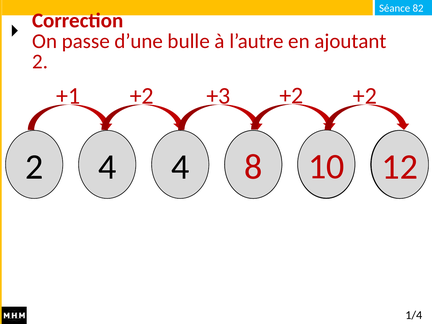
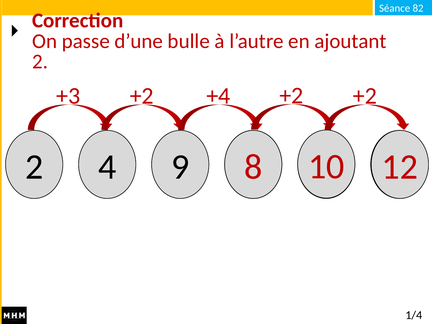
+1: +1 -> +3 (68, 96)
+3: +3 -> +4 (218, 96)
4 4: 4 -> 9 (180, 167)
